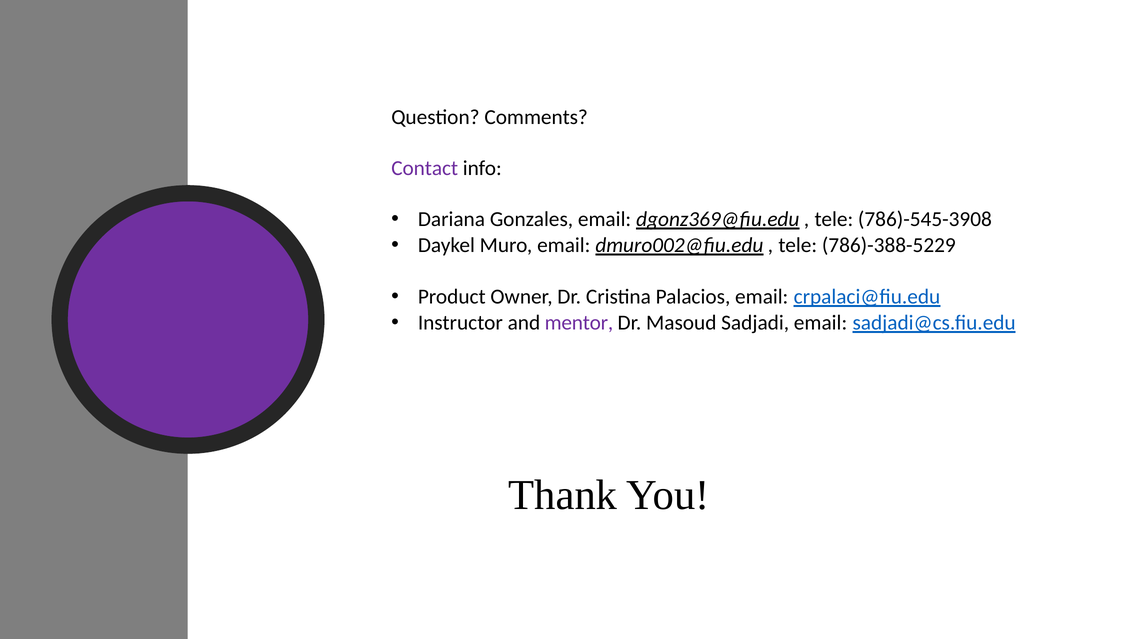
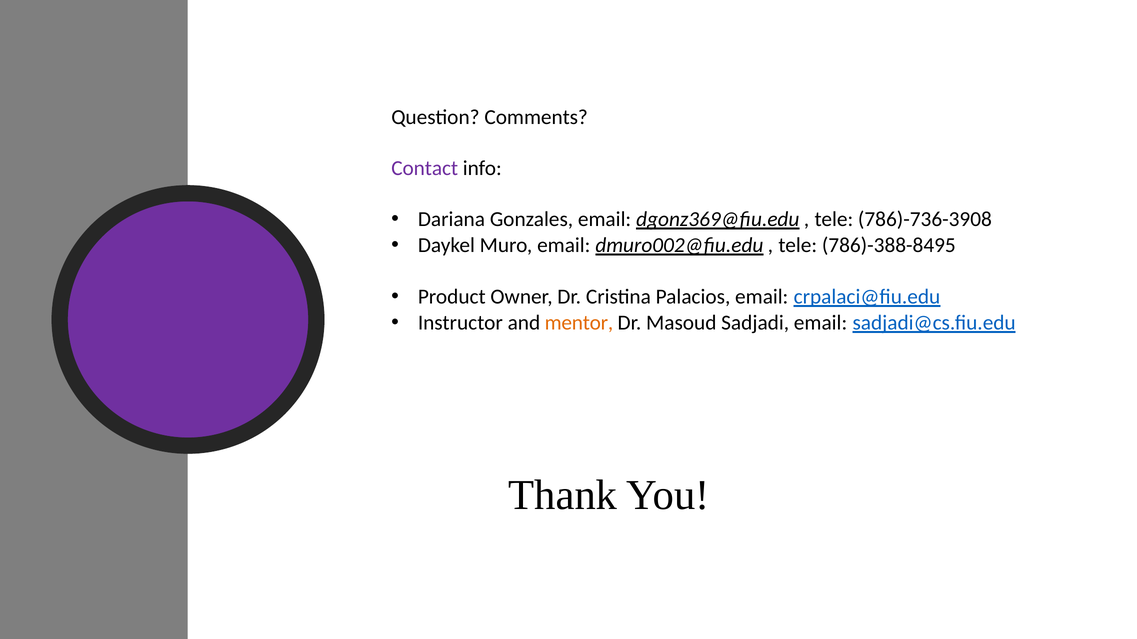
786)-545-3908: 786)-545-3908 -> 786)-736-3908 (925, 220)
786)-388-5229: 786)-388-5229 -> 786)-388-8495 (889, 246)
mentor colour: purple -> orange (579, 323)
